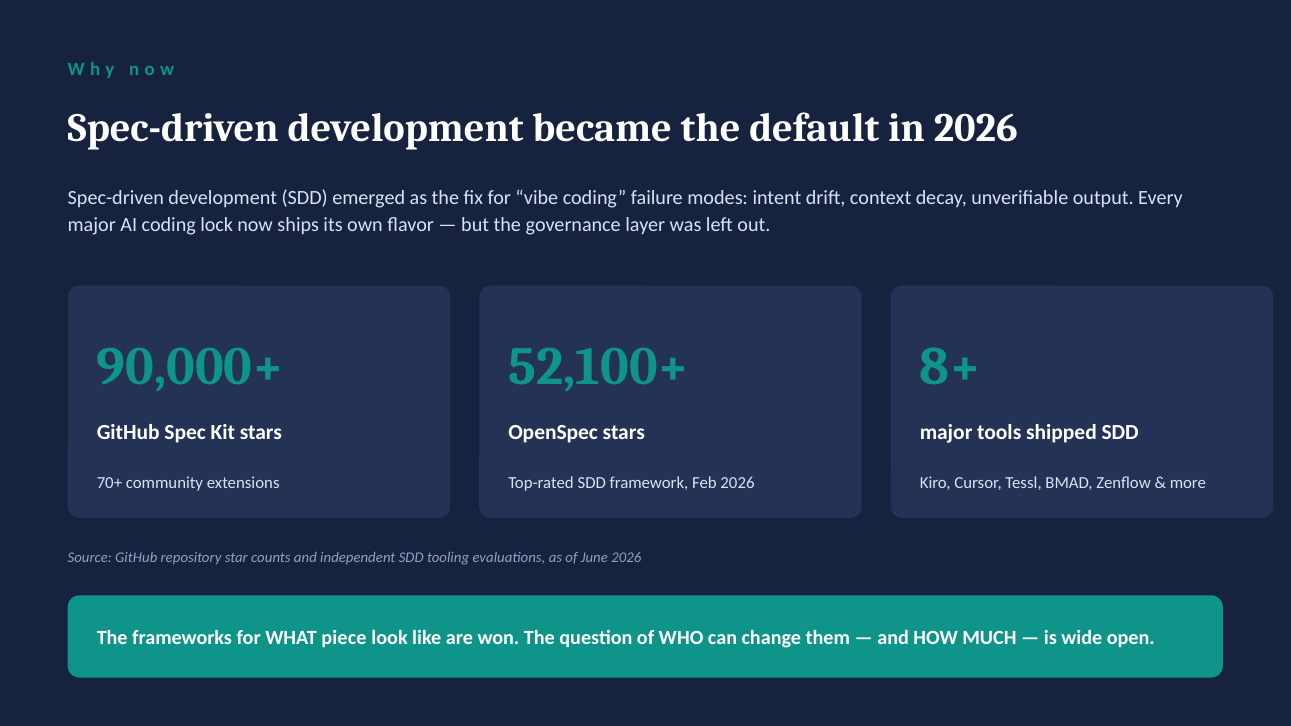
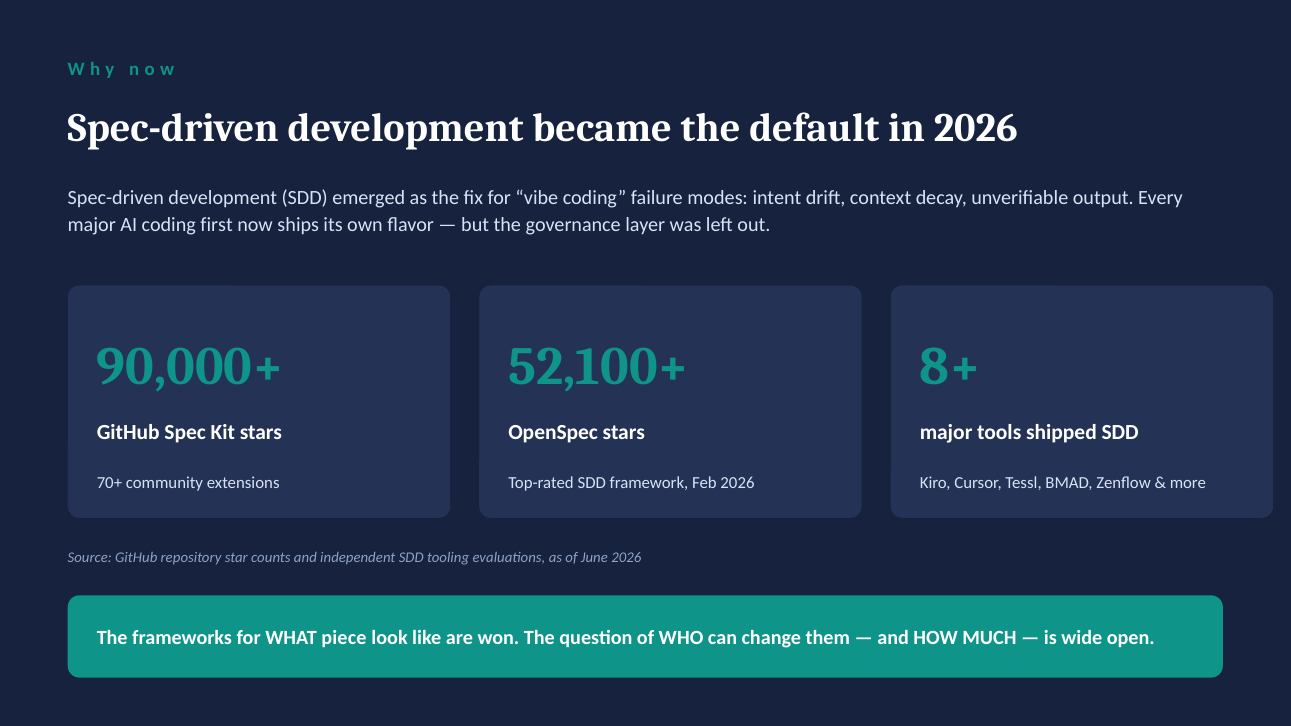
lock: lock -> first (217, 225)
